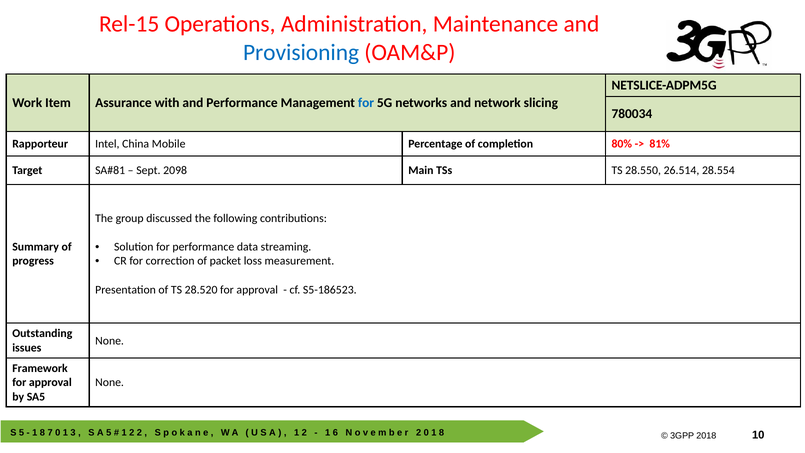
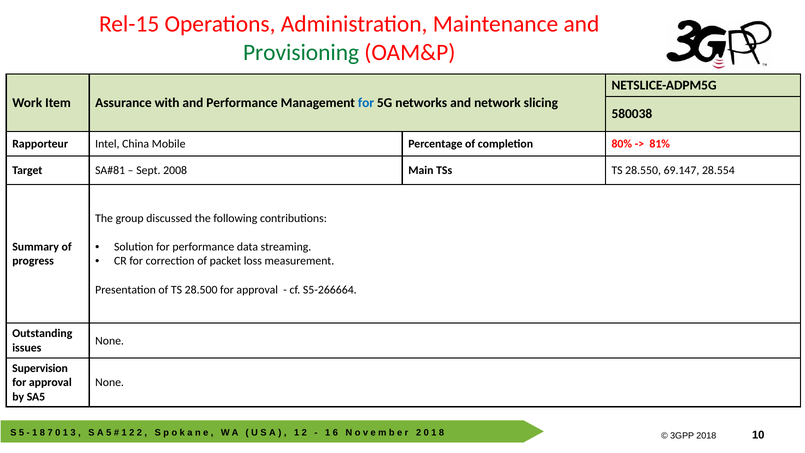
Provisioning colour: blue -> green (301, 52)
780034: 780034 -> 580038 (632, 114)
2098: 2098 -> 2008 (175, 170)
26.514: 26.514 -> 69.147 (681, 170)
28.520: 28.520 -> 28.500 (201, 290)
S5-186523: S5-186523 -> S5-266664 (330, 290)
Framework: Framework -> Supervision (40, 368)
